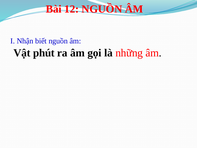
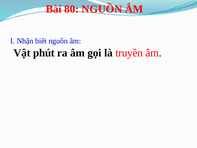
12: 12 -> 80 (72, 9)
những: những -> truyền (129, 53)
